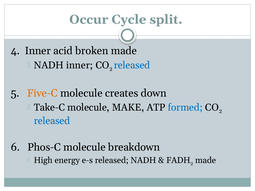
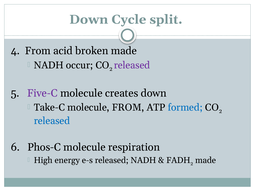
Occur: Occur -> Down (89, 20)
4 Inner: Inner -> From (38, 51)
NADH inner: inner -> occur (80, 65)
released colour: blue -> purple (132, 65)
Five-C colour: orange -> purple (42, 93)
molecule MAKE: MAKE -> FROM (128, 108)
breakdown: breakdown -> respiration (134, 147)
